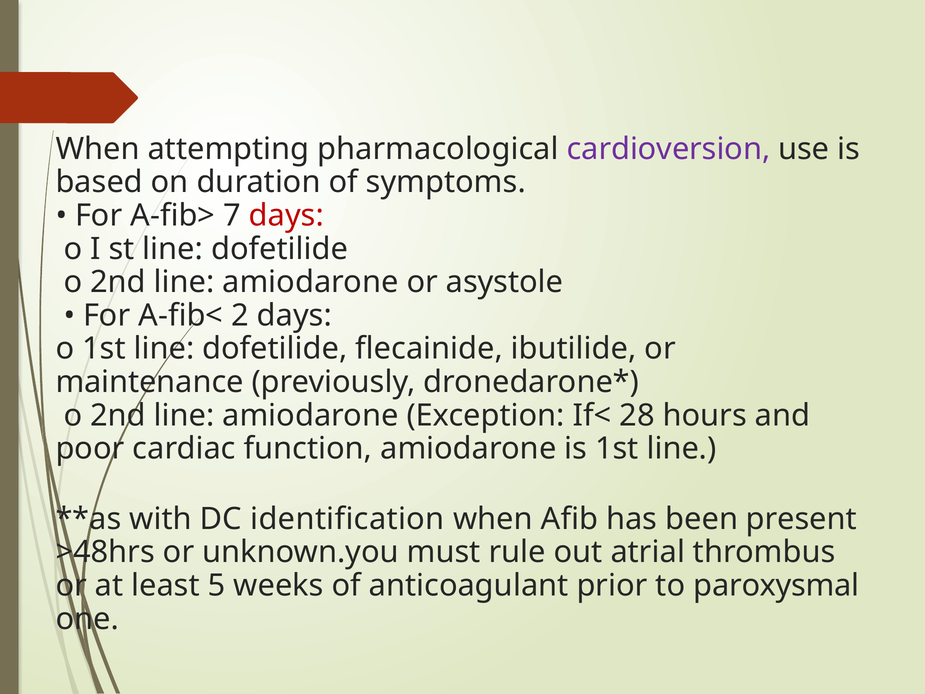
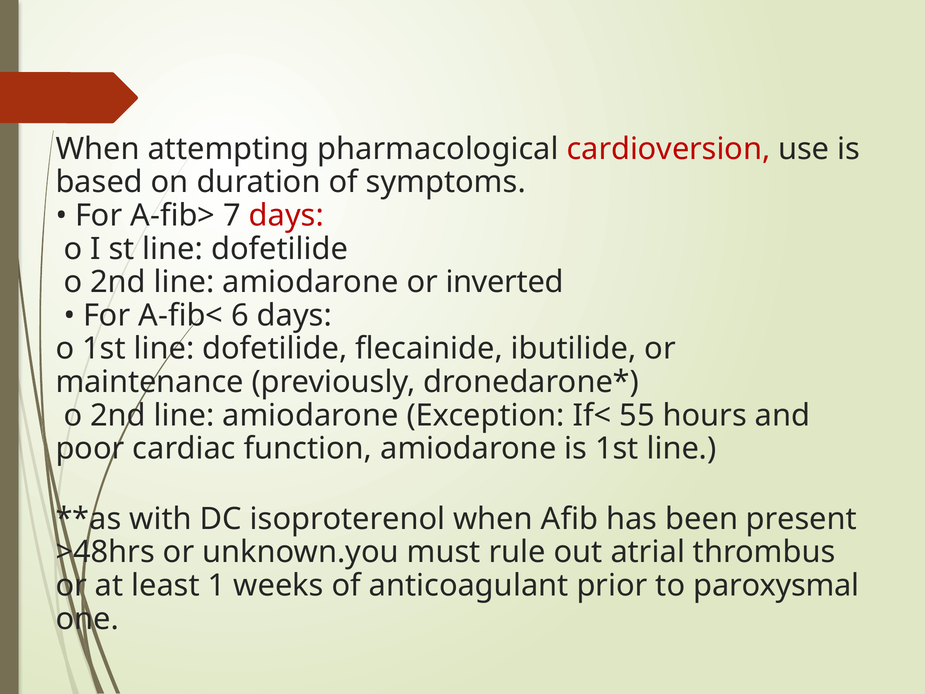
cardioversion colour: purple -> red (668, 149)
asystole: asystole -> inverted (505, 282)
2: 2 -> 6 (240, 315)
28: 28 -> 55 (637, 415)
identification: identification -> isoproterenol (348, 519)
5: 5 -> 1 (217, 585)
